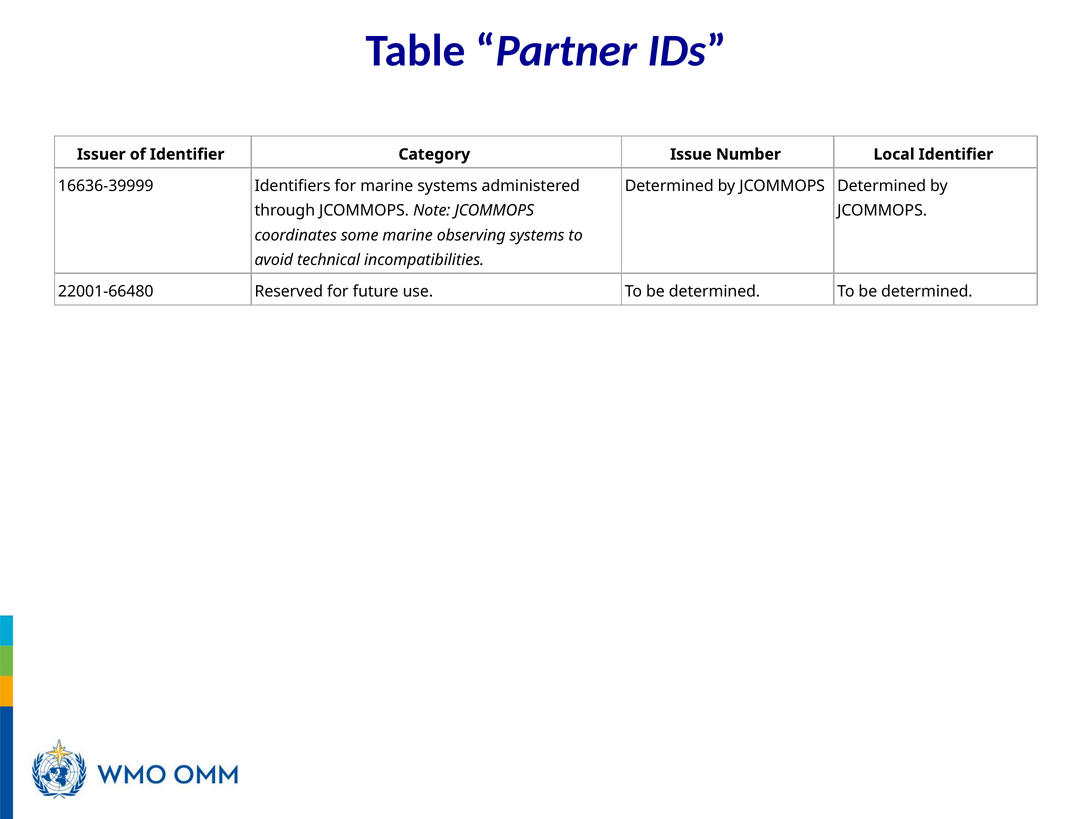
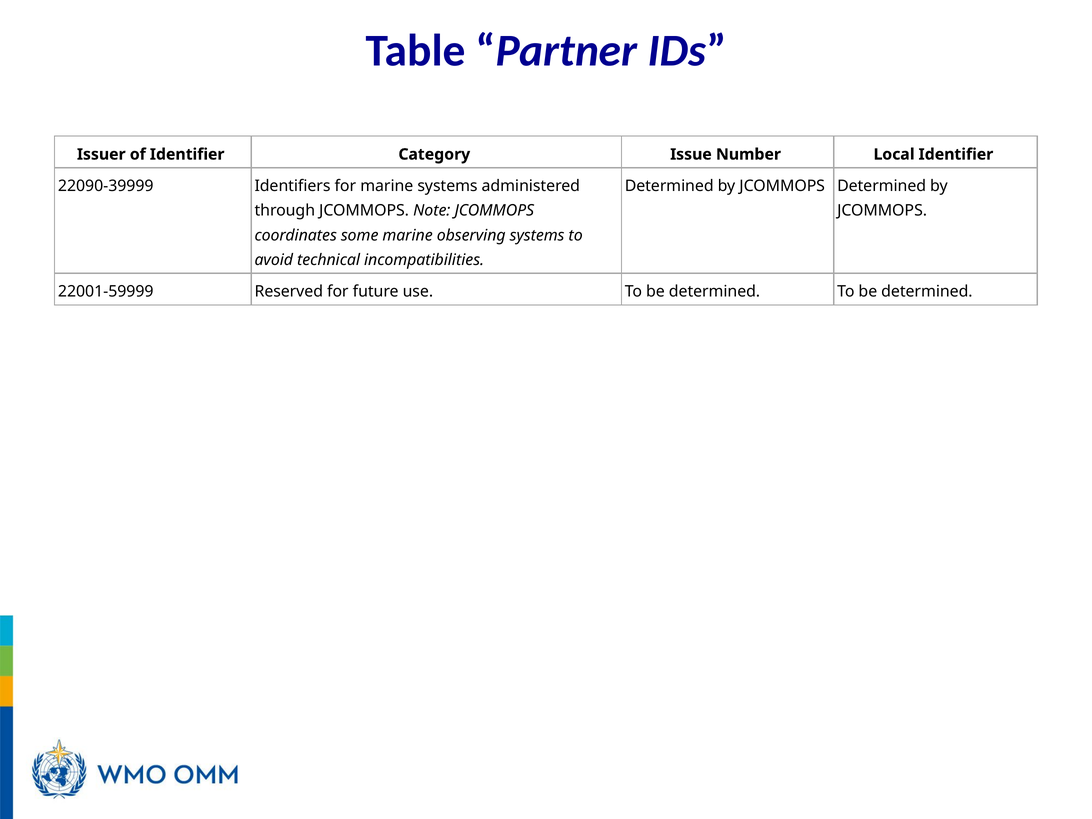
16636-39999: 16636-39999 -> 22090-39999 (106, 186)
22001-66480: 22001-66480 -> 22001-59999 (106, 292)
